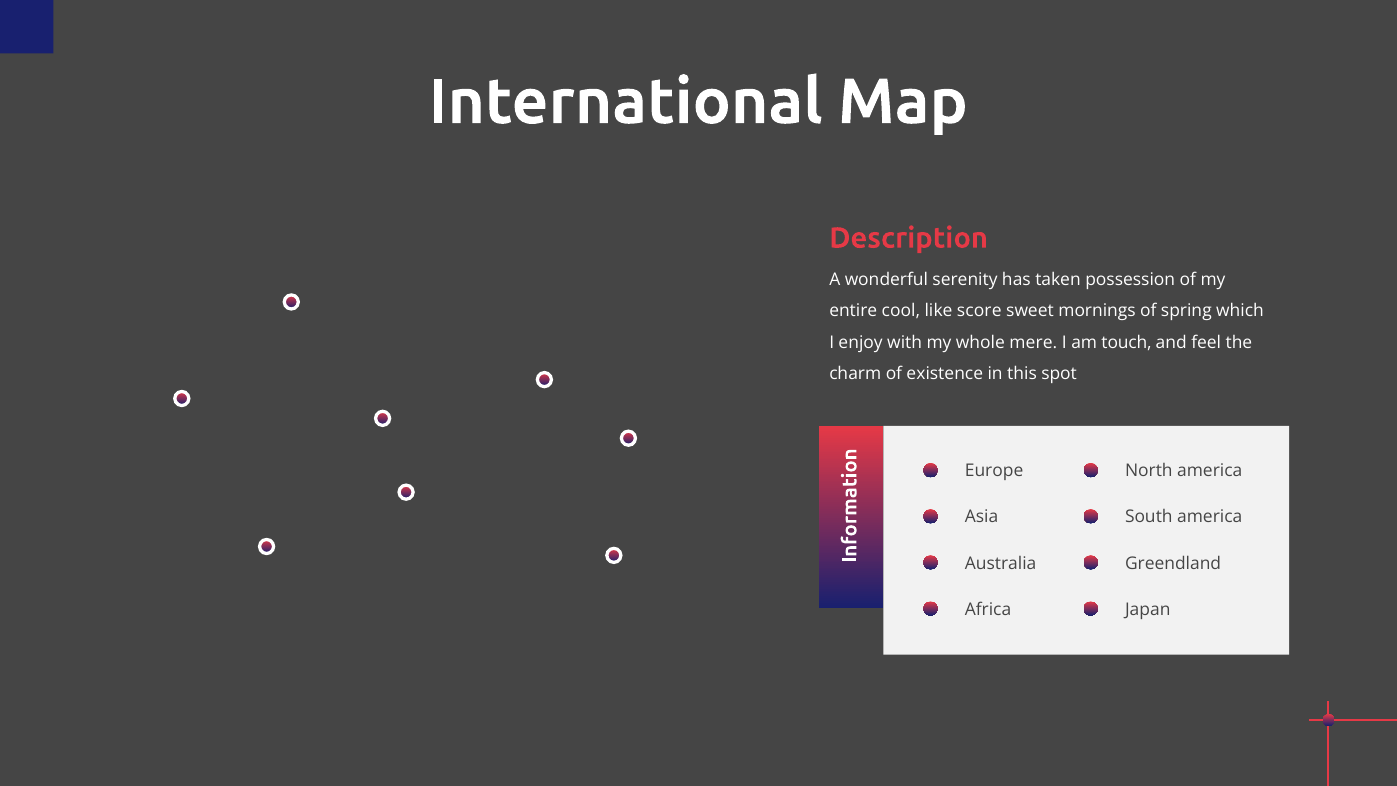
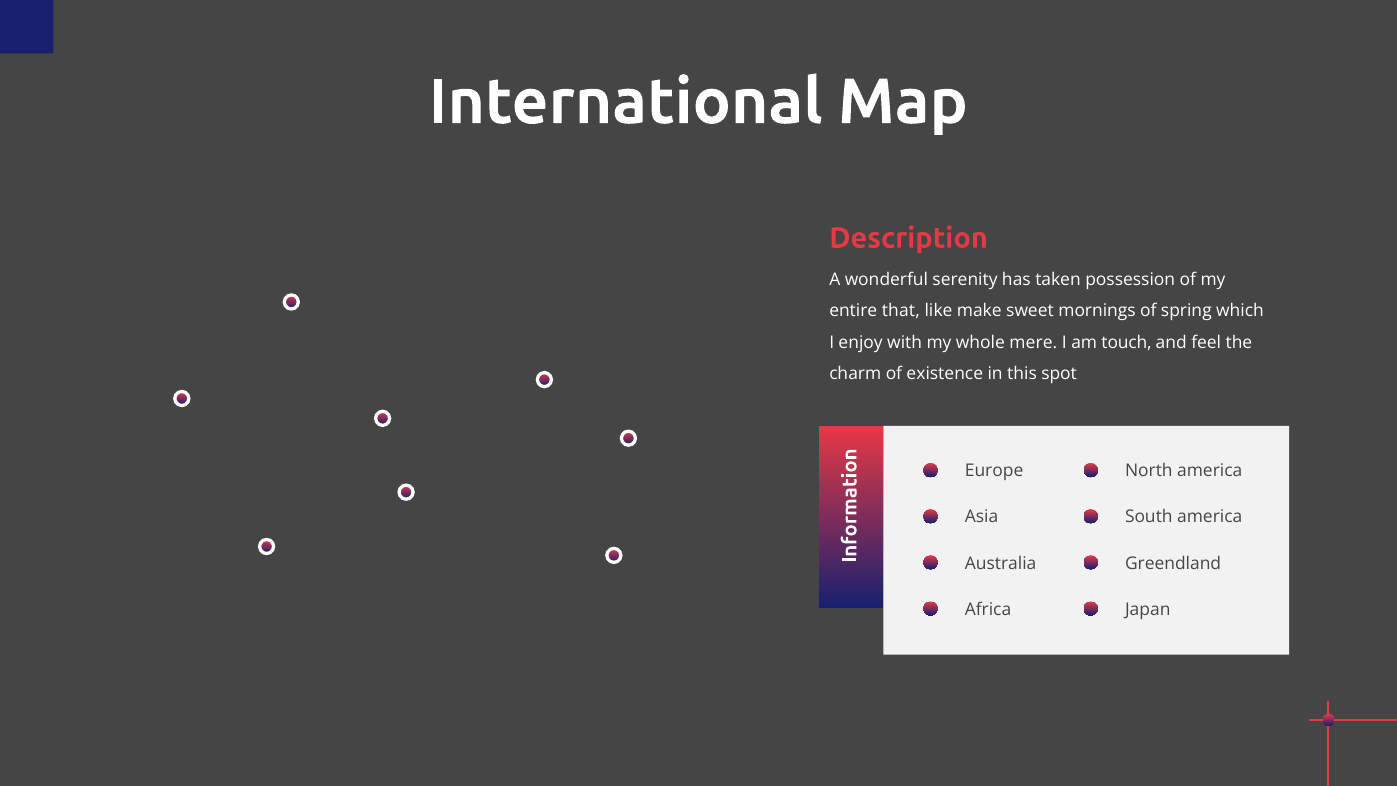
cool: cool -> that (901, 311)
score: score -> make (979, 311)
